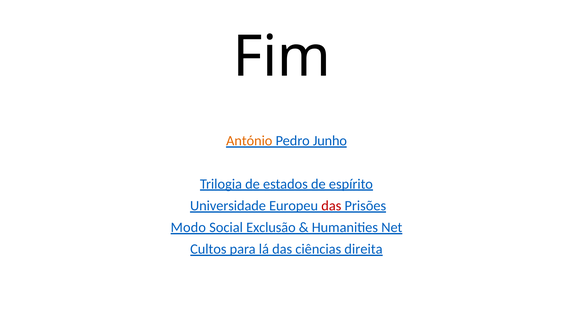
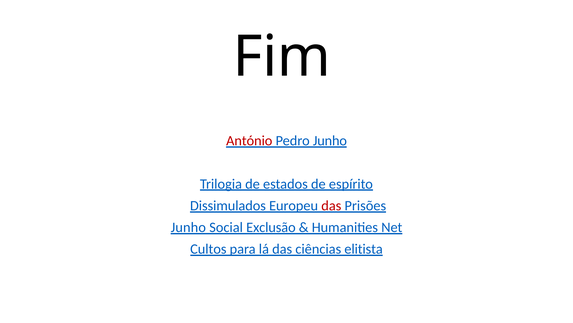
António colour: orange -> red (249, 140)
Universidade: Universidade -> Dissimulados (228, 205)
Modo: Modo -> Junho (188, 227)
direita: direita -> elitista (364, 249)
